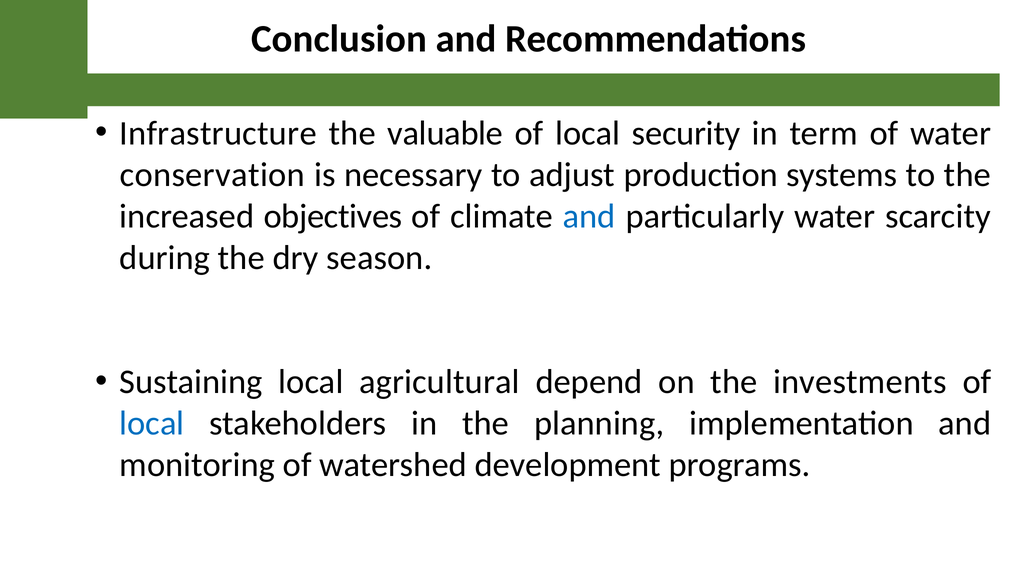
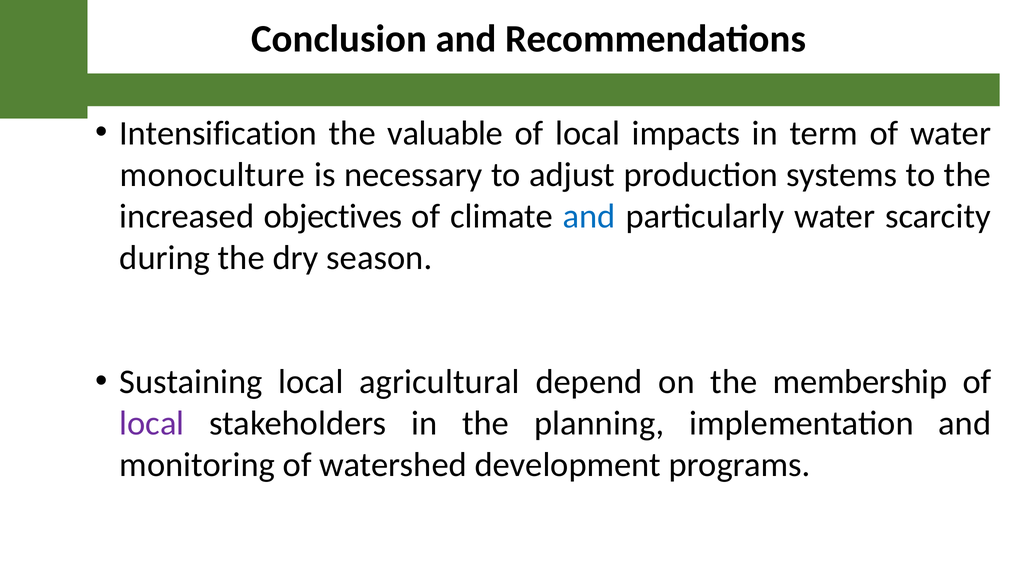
Infrastructure: Infrastructure -> Intensification (218, 133)
security: security -> impacts (686, 133)
conservation: conservation -> monoculture (212, 175)
investments: investments -> membership (860, 382)
local colour: blue -> purple (152, 423)
